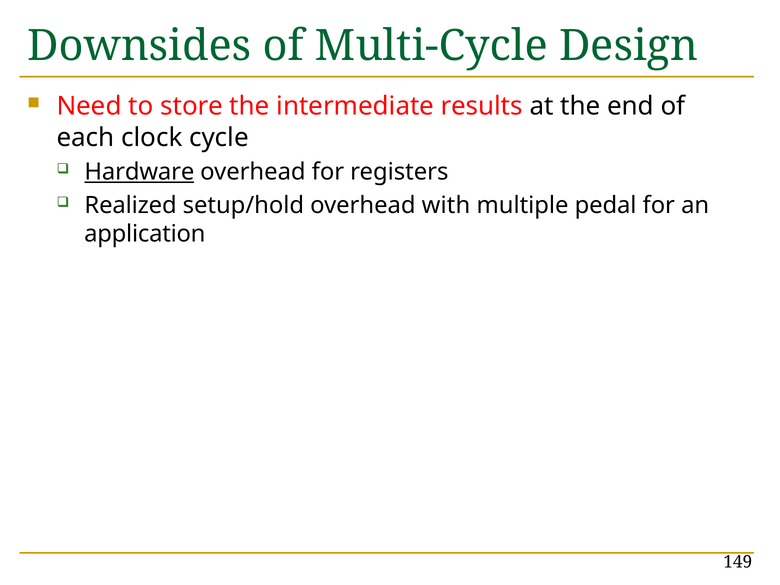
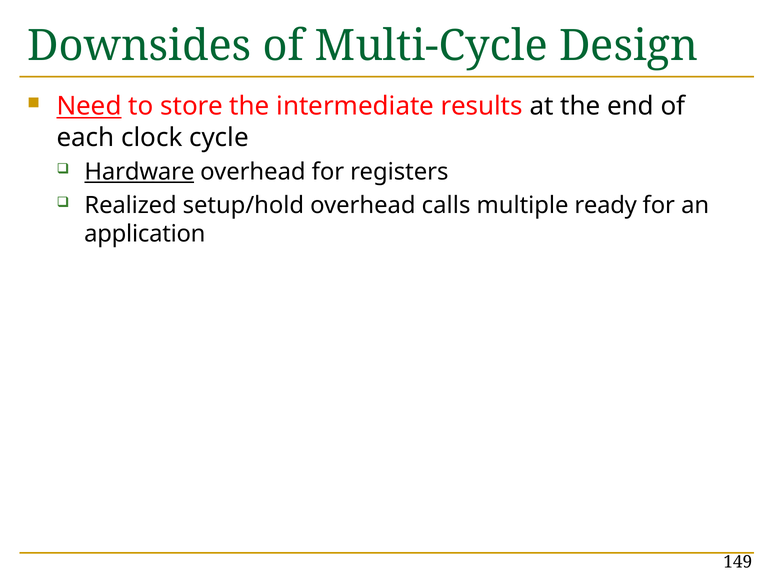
Need underline: none -> present (89, 106)
with: with -> calls (446, 205)
pedal: pedal -> ready (606, 205)
